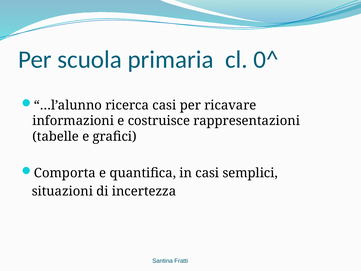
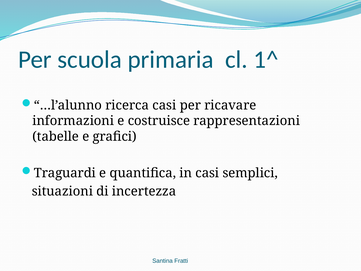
0^: 0^ -> 1^ (266, 60)
Comporta: Comporta -> Traguardi (65, 173)
